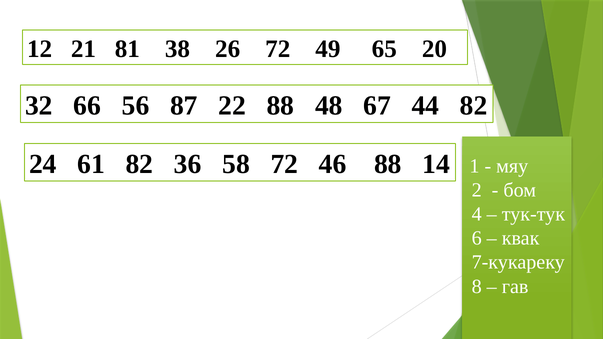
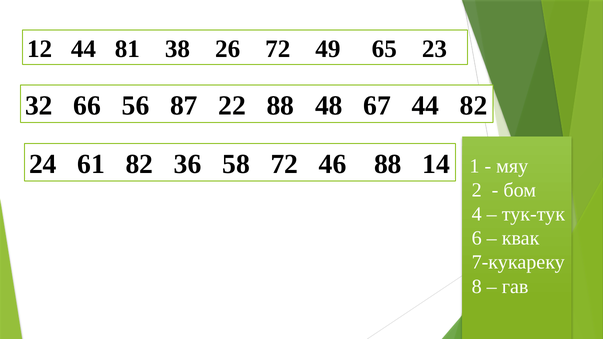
12 21: 21 -> 44 (83, 49)
20: 20 -> 23 (434, 49)
